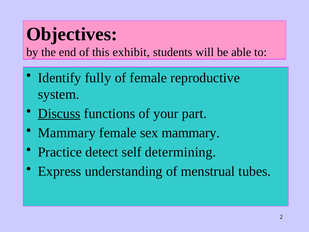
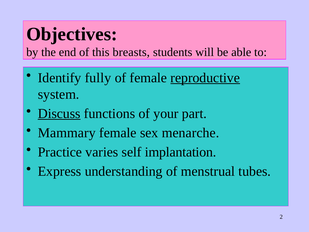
exhibit: exhibit -> breasts (131, 52)
reproductive underline: none -> present (205, 78)
sex mammary: mammary -> menarche (191, 133)
detect: detect -> varies (102, 152)
determining: determining -> implantation (181, 152)
